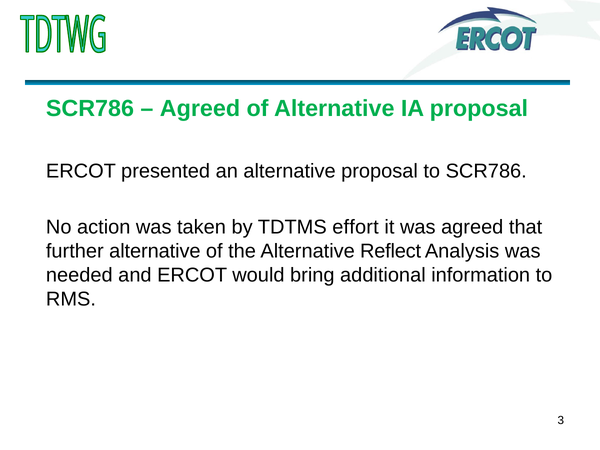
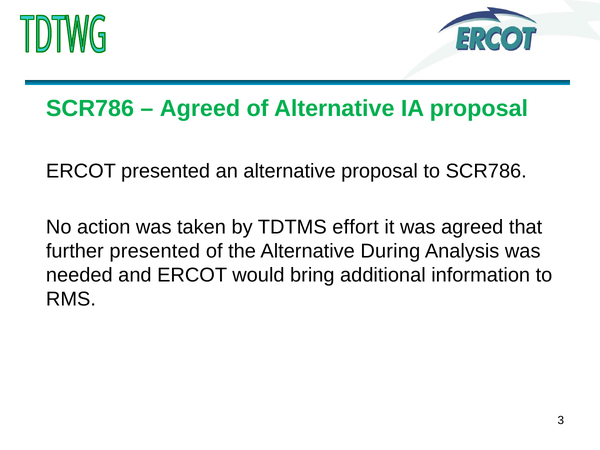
further alternative: alternative -> presented (155, 251)
Reflect: Reflect -> During (390, 251)
